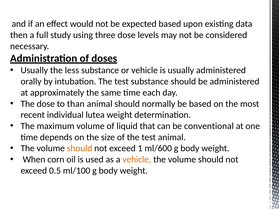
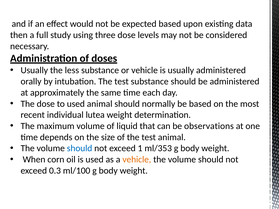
to than: than -> used (76, 104)
conventional: conventional -> observations (209, 126)
should colour: orange -> blue (80, 149)
ml/600: ml/600 -> ml/353 (158, 149)
0.5: 0.5 -> 0.3 (55, 171)
